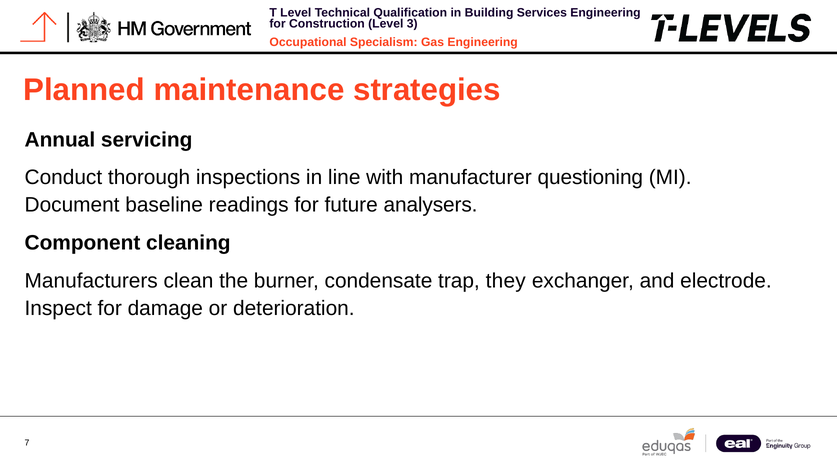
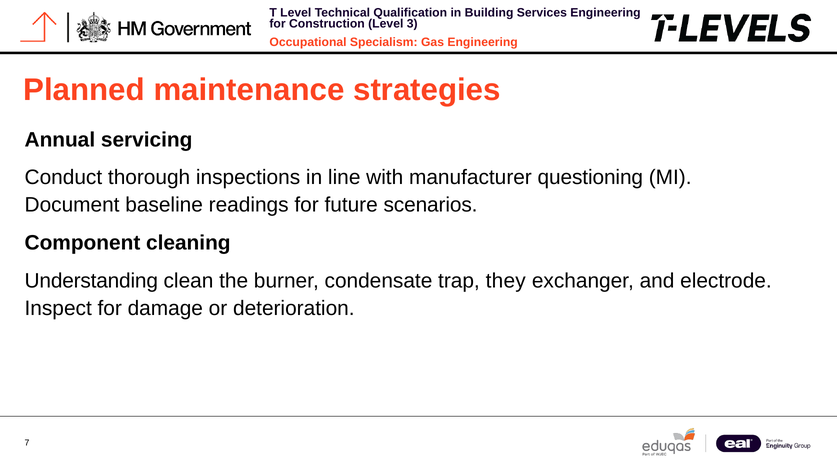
analysers: analysers -> scenarios (431, 205)
Manufacturers: Manufacturers -> Understanding (91, 281)
